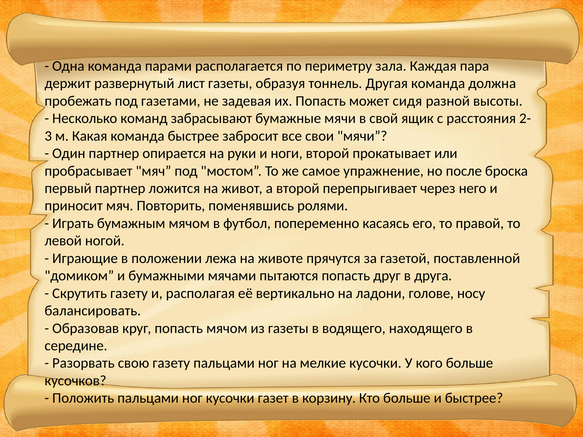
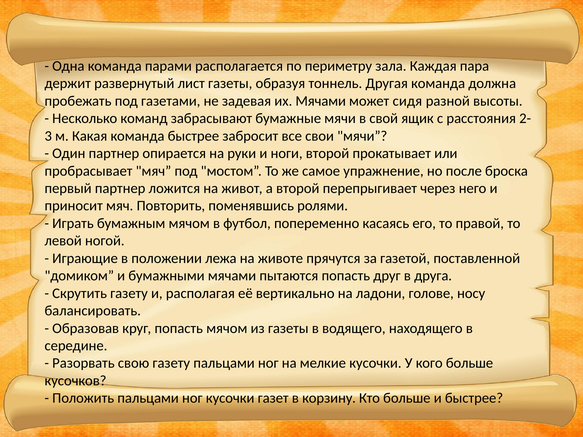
их Попасть: Попасть -> Мячами (321, 101)
